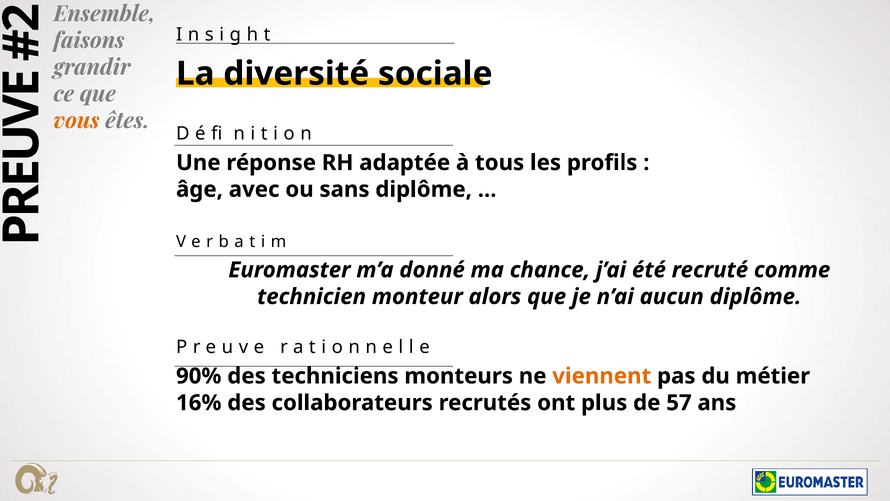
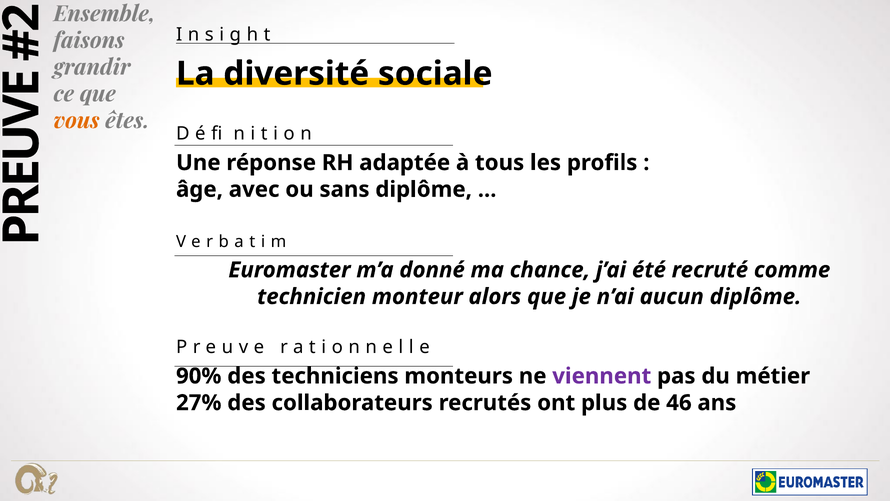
viennent colour: orange -> purple (602, 376)
16%: 16% -> 27% (199, 403)
57: 57 -> 46 (679, 403)
